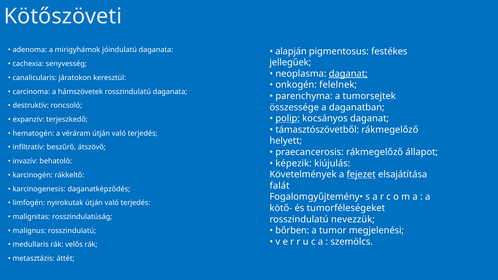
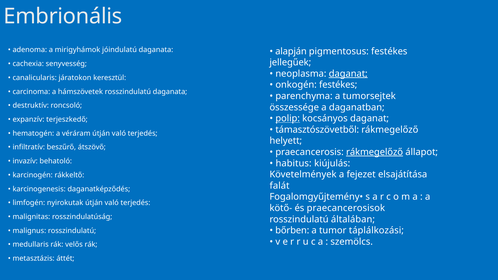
Kötőszöveti: Kötőszöveti -> Embrionális (63, 16)
onkogén felelnek: felelnek -> festékes (338, 85)
rákmegelőző underline: none -> present (375, 152)
képezik: képezik -> habitus (294, 163)
fejezet underline: present -> none (361, 175)
tumorféleségeket: tumorféleségeket -> praecancerosisok (346, 208)
nevezzük: nevezzük -> általában (353, 219)
megjelenési: megjelenési -> táplálkozási (376, 231)
